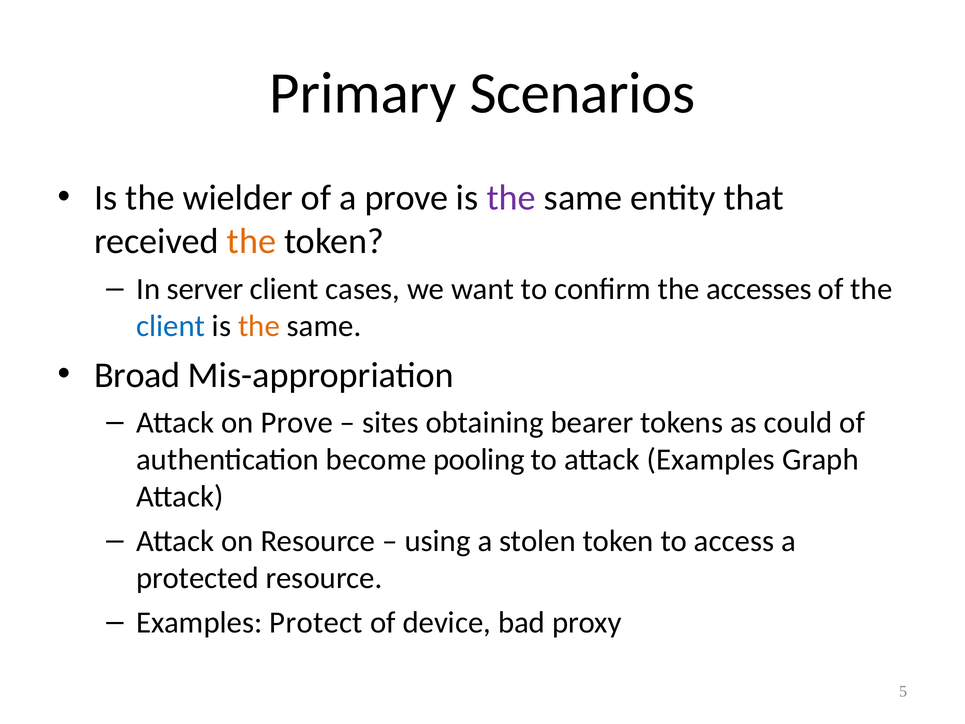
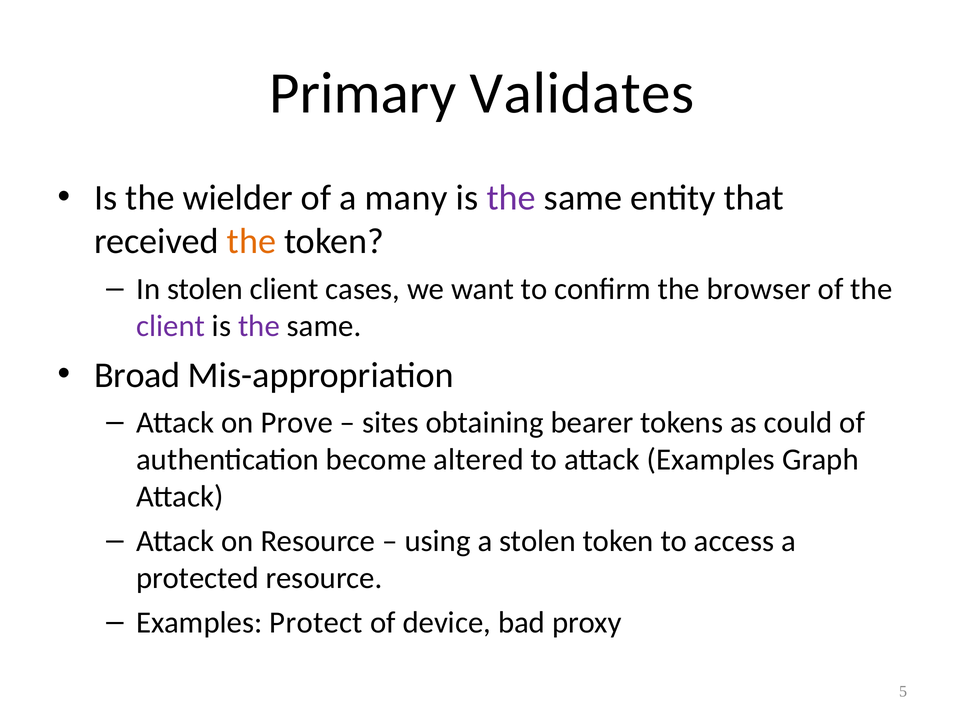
Scenarios: Scenarios -> Validates (582, 93)
a prove: prove -> many (406, 198)
In server: server -> stolen (205, 289)
accesses: accesses -> browser (759, 289)
client colour: blue -> purple (171, 326)
the colour: orange -> purple (259, 326)
pooling: pooling -> altered (479, 459)
